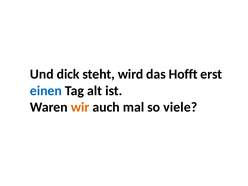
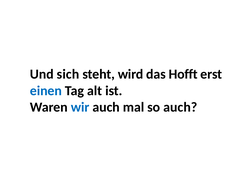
dick: dick -> sich (68, 74)
wir colour: orange -> blue (80, 107)
so viele: viele -> auch (180, 107)
